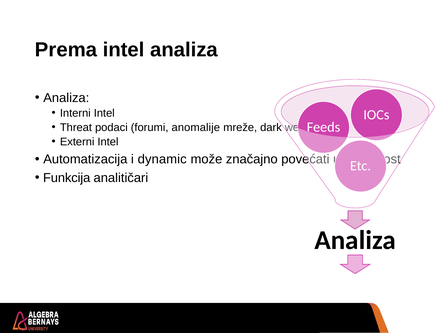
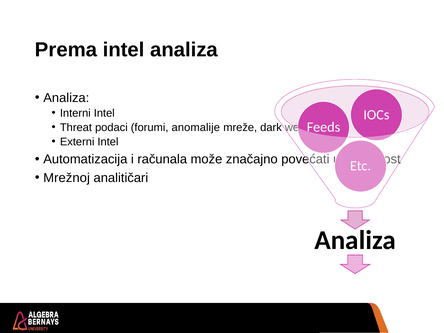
dynamic: dynamic -> računala (162, 159)
Funkcija: Funkcija -> Mrežnoj (67, 178)
